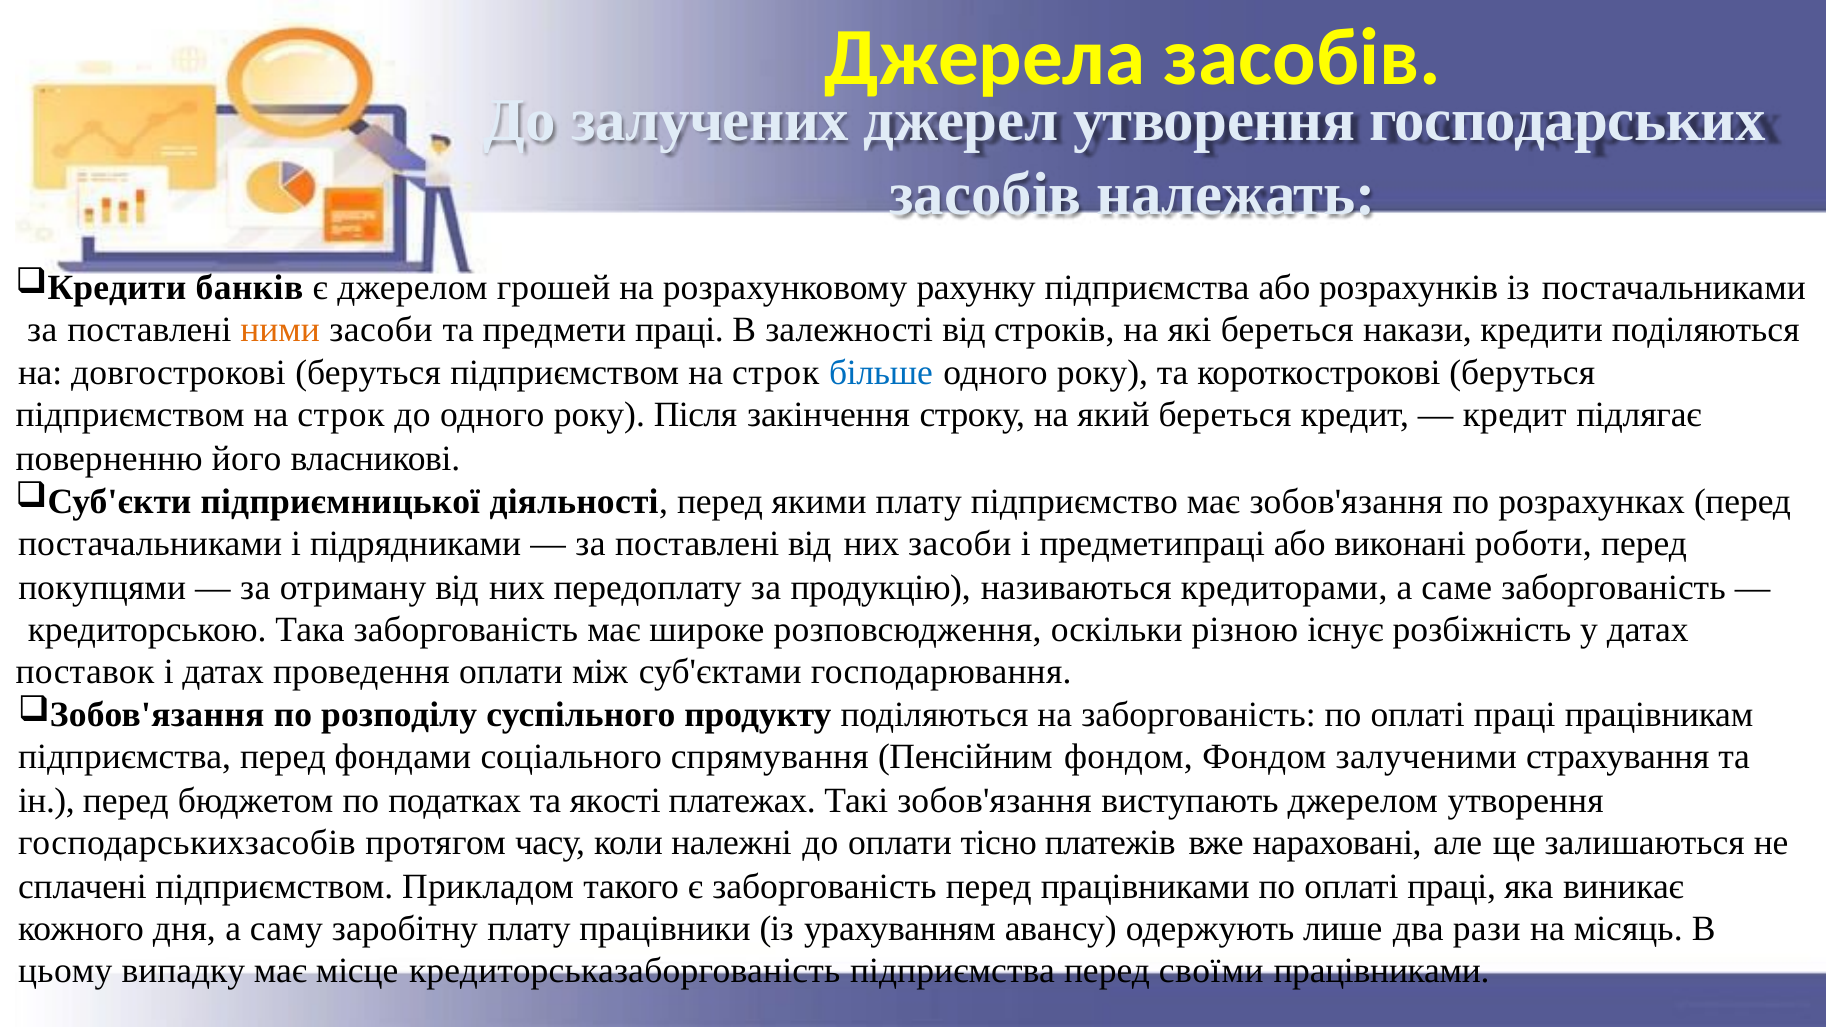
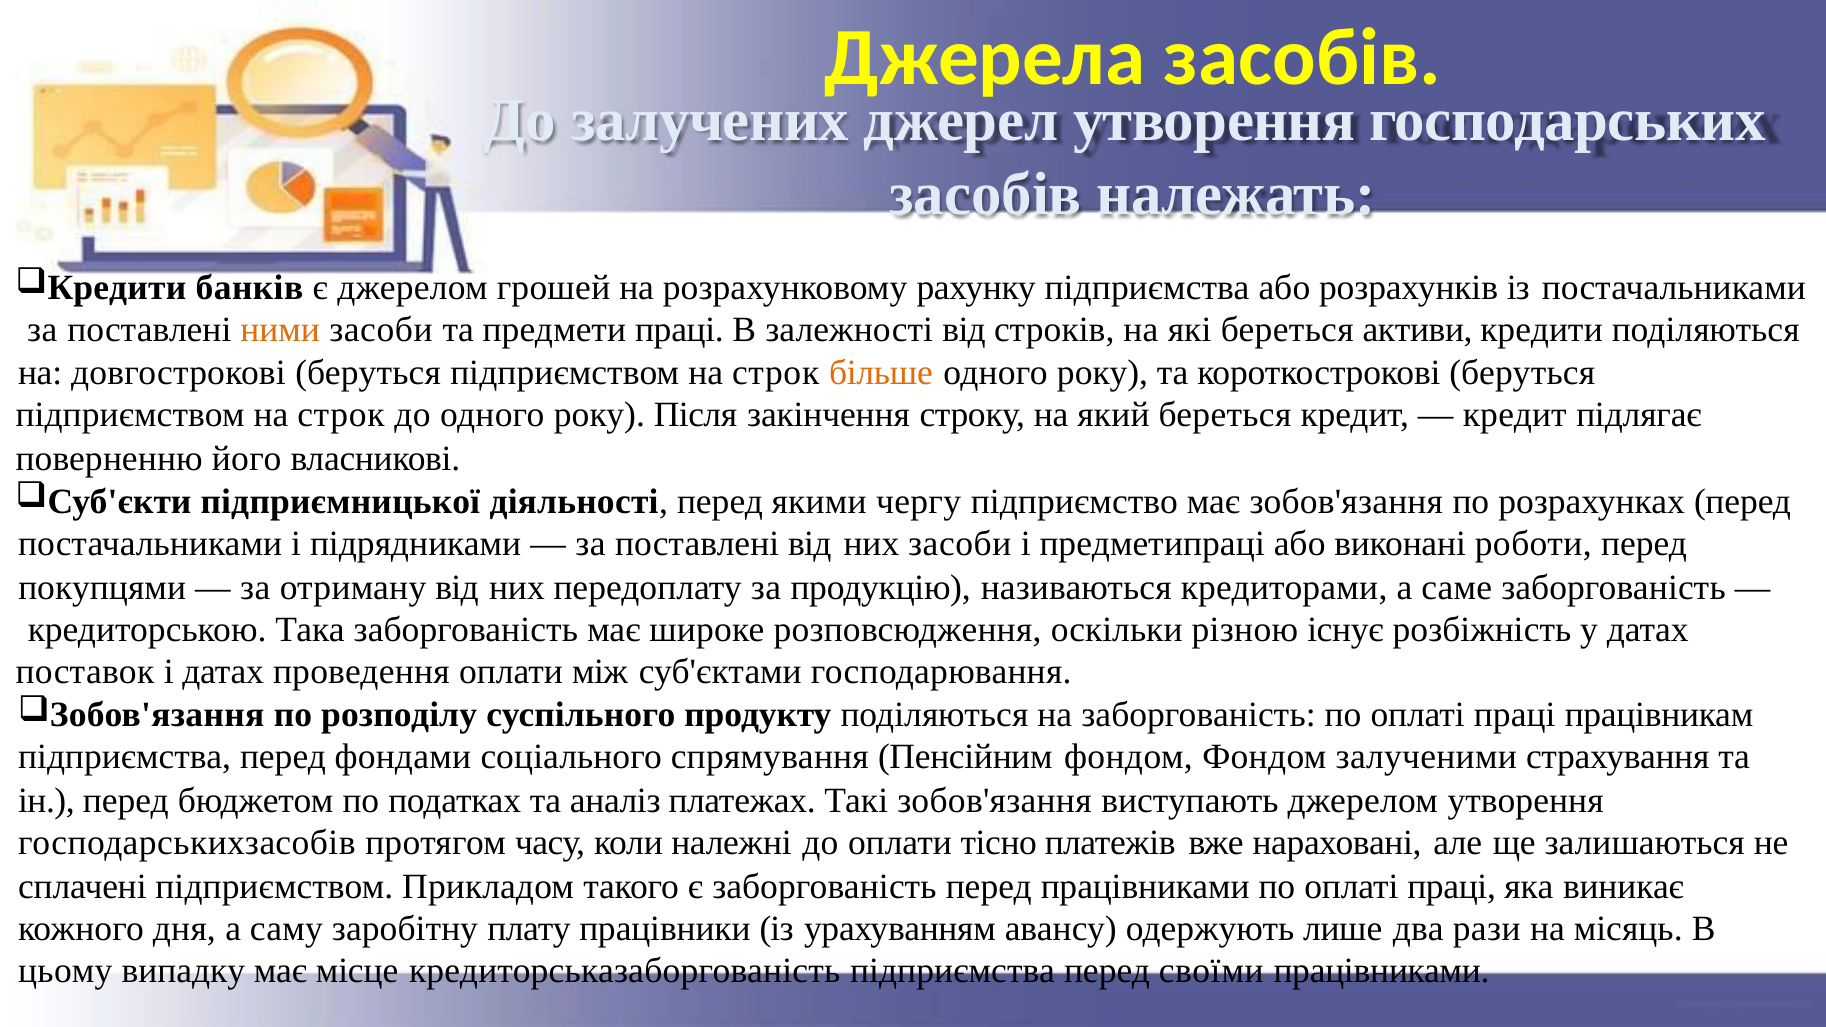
накази: накази -> активи (1418, 330)
більше colour: blue -> orange (881, 373)
якими плату: плату -> чергу (919, 502)
якості: якості -> аналіз (615, 801)
